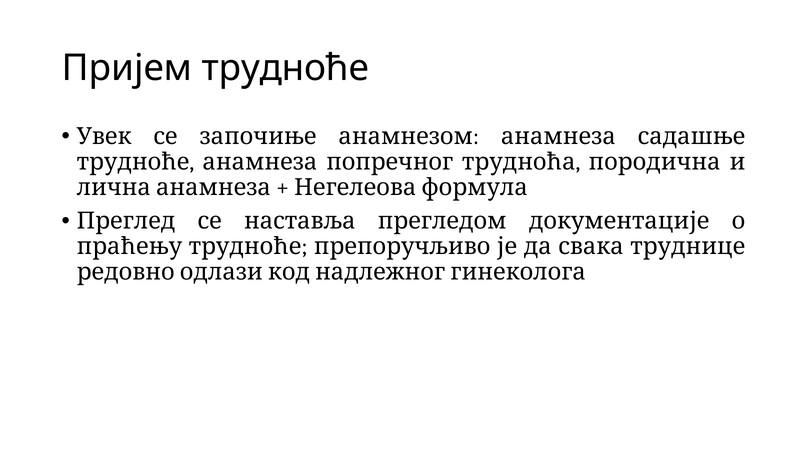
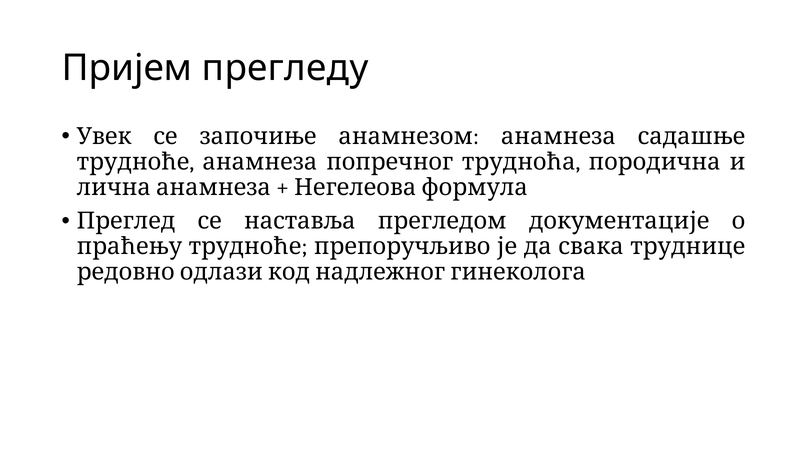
Пријем трудноће: трудноће -> прегледу (285, 68)
